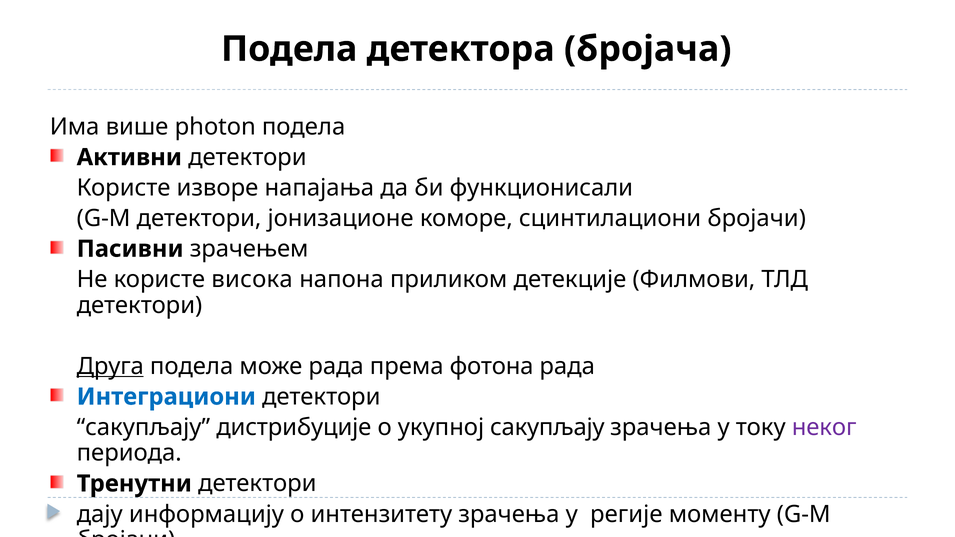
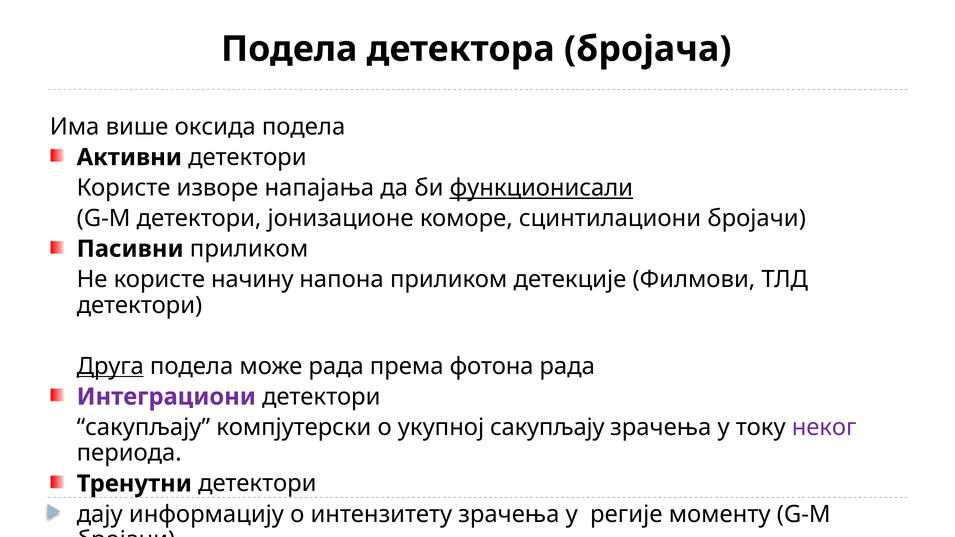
photon: photon -> оксида (215, 127)
функционисали underline: none -> present (541, 188)
Пасивни зрачењем: зрачењем -> приликом (249, 249)
висока: висока -> начину (252, 280)
Интеграциони colour: blue -> purple (166, 397)
дистрибуције: дистрибуције -> компјутерски (294, 427)
